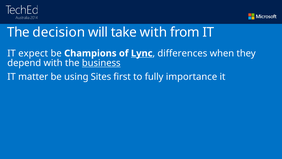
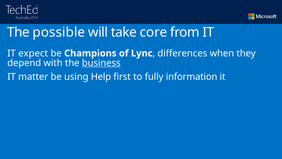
decision: decision -> possible (59, 32)
take with: with -> core (153, 32)
Lync underline: present -> none (142, 53)
Sites: Sites -> Help (101, 77)
importance: importance -> information (192, 77)
